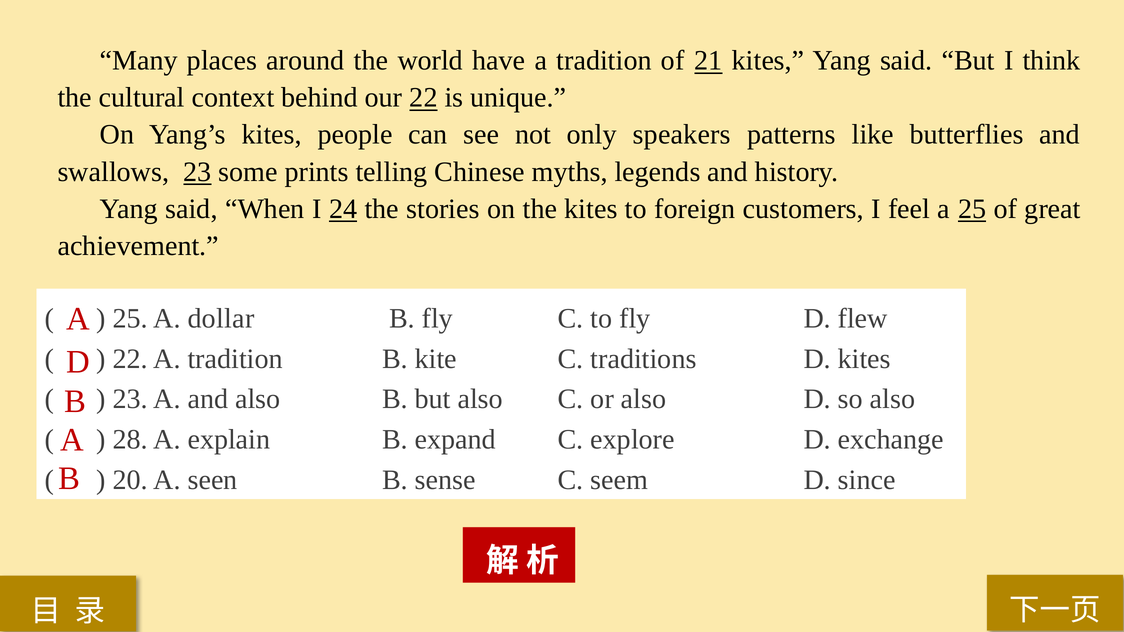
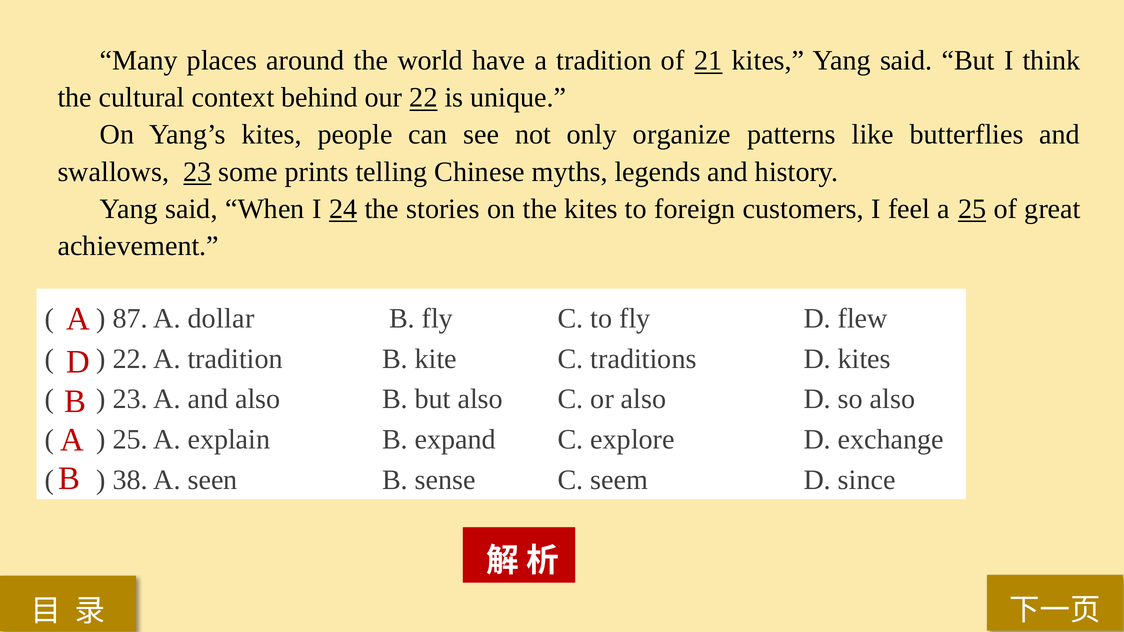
speakers: speakers -> organize (682, 135)
25: 25 -> 87 (130, 318)
28: 28 -> 25 (130, 440)
20: 20 -> 38 (130, 480)
